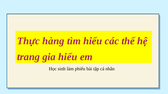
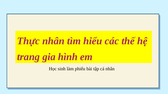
Thực hàng: hàng -> nhân (53, 41)
gia hiểu: hiểu -> hình (68, 57)
